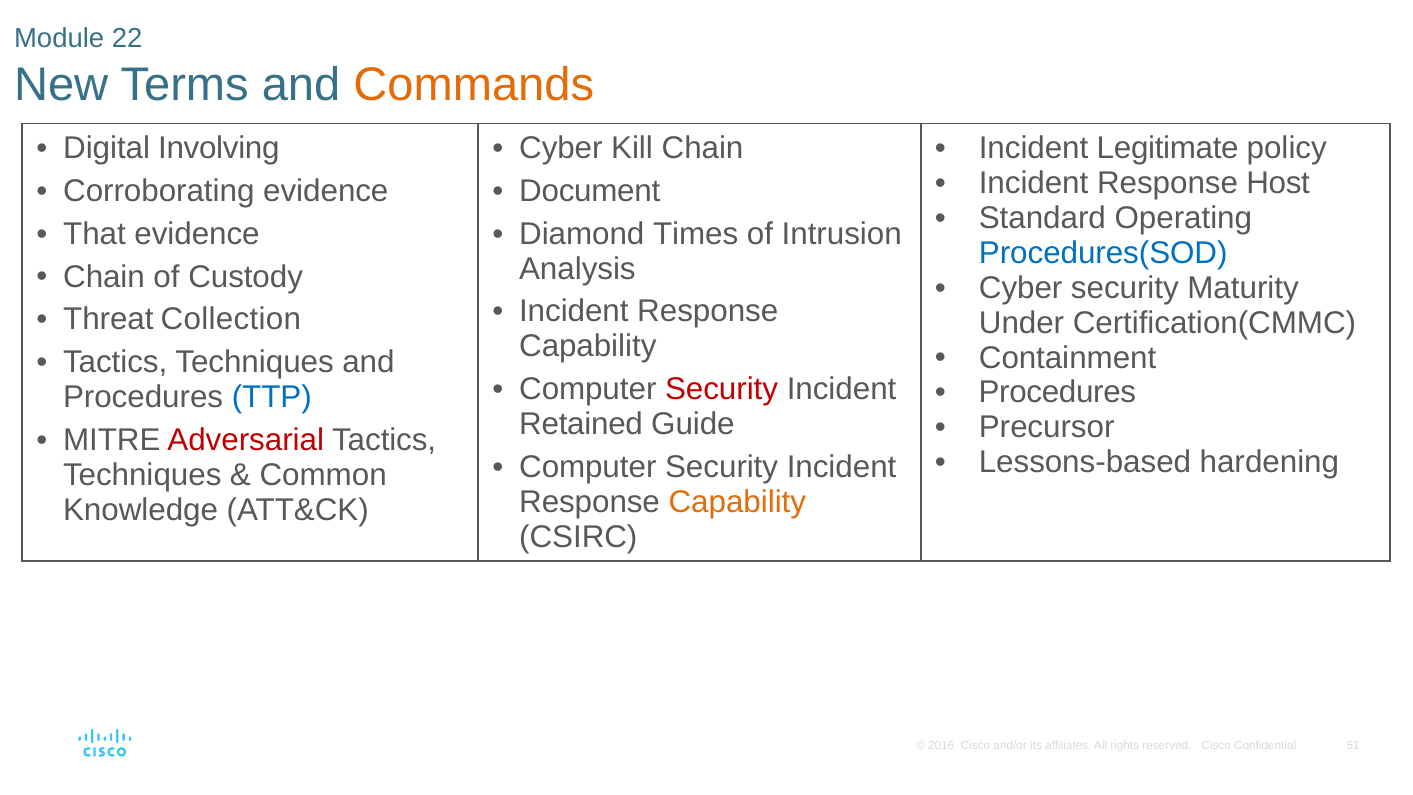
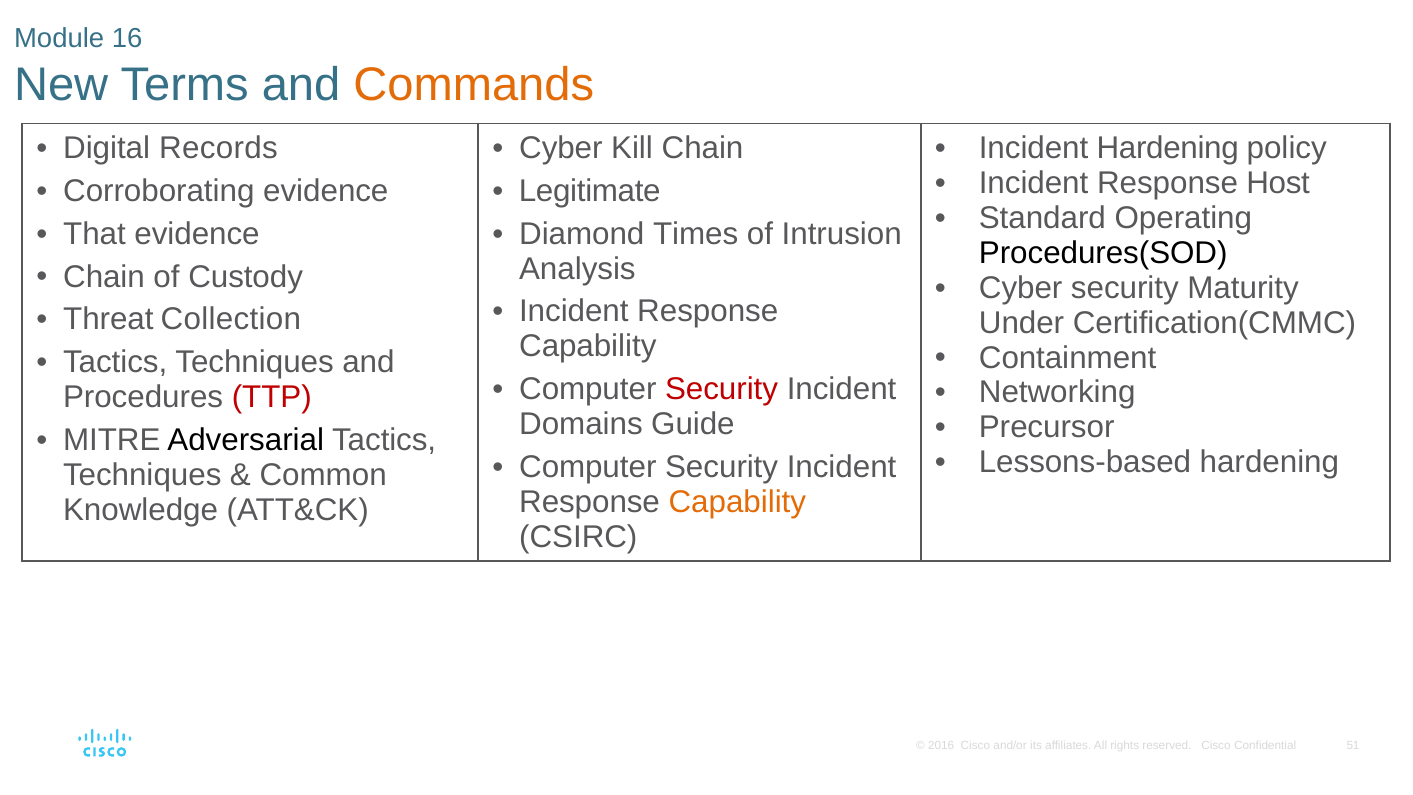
22: 22 -> 16 (127, 39)
Involving: Involving -> Records (219, 148)
Incident Legitimate: Legitimate -> Hardening (1168, 148)
Document: Document -> Legitimate (590, 191)
Procedures(SOD colour: blue -> black (1103, 253)
Procedures: Procedures -> Networking (1057, 393)
TTP colour: blue -> red (272, 397)
Retained: Retained -> Domains (581, 424)
Adversarial colour: red -> black (246, 440)
